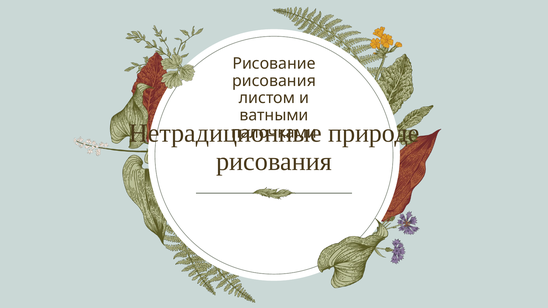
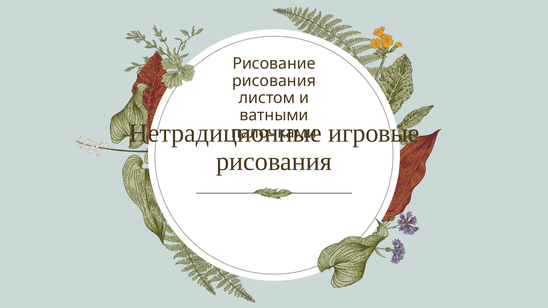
природе: природе -> игровые (374, 133)
